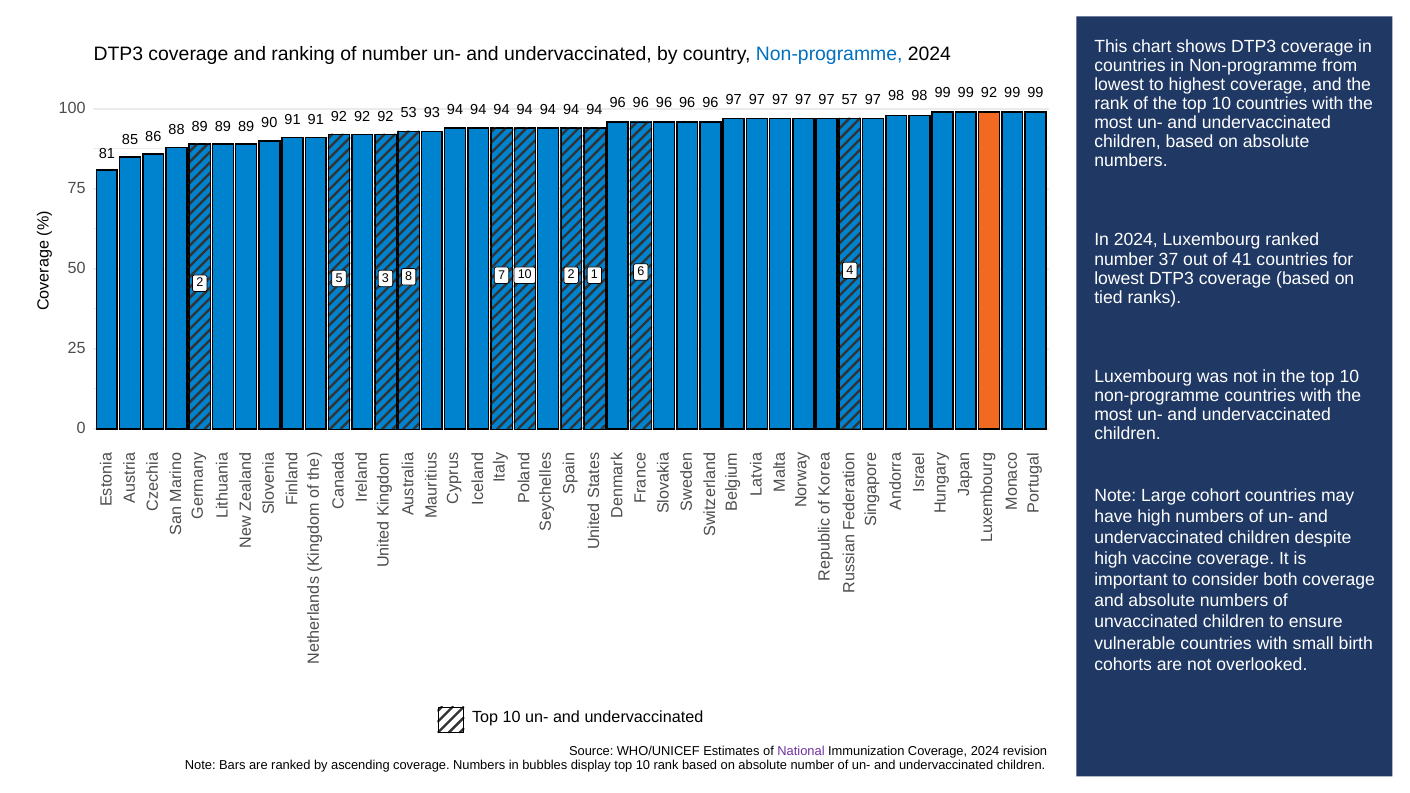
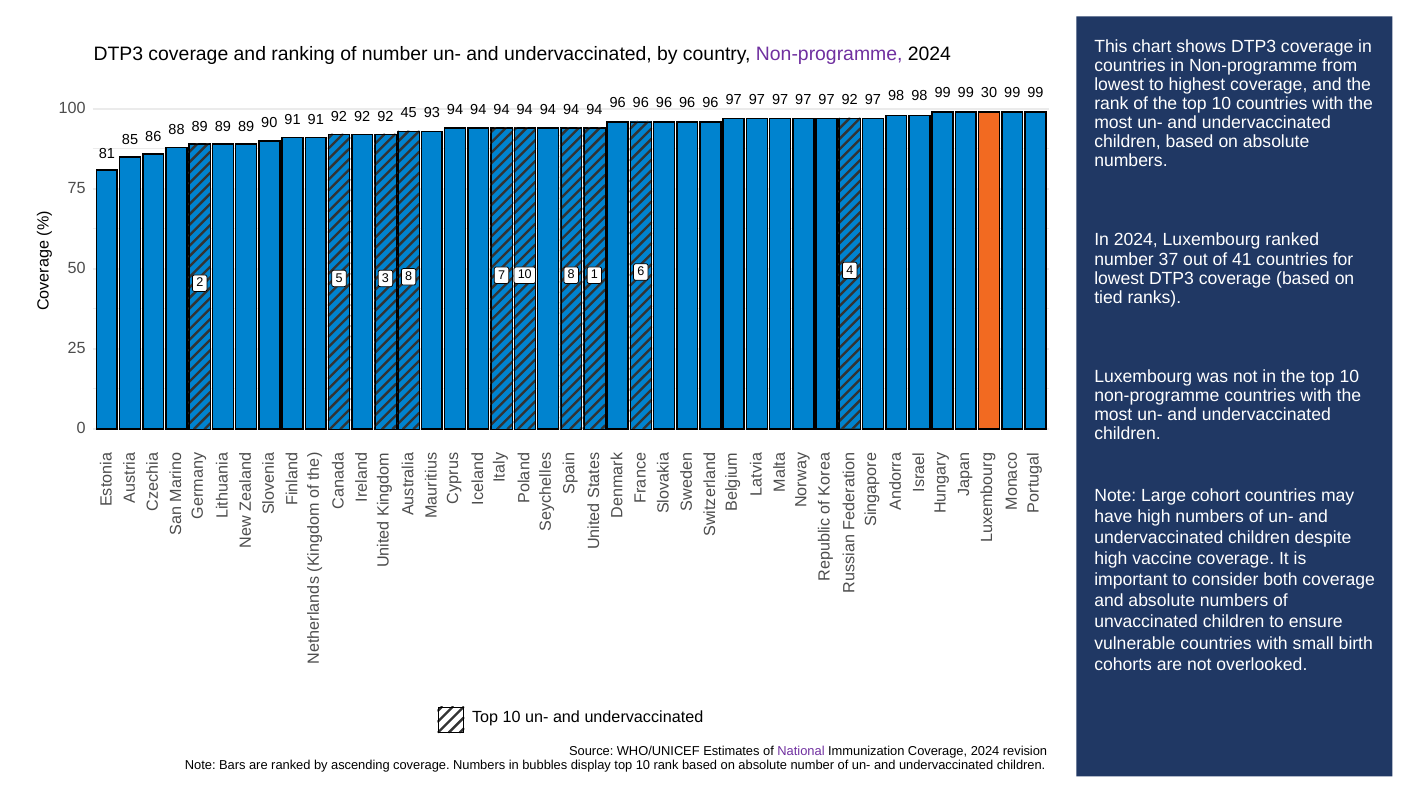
Non-programme colour: blue -> purple (829, 55)
99 92: 92 -> 30 (989, 93)
96 57: 57 -> 92 (850, 99)
53: 53 -> 45 (409, 113)
7 2: 2 -> 8 (571, 275)
